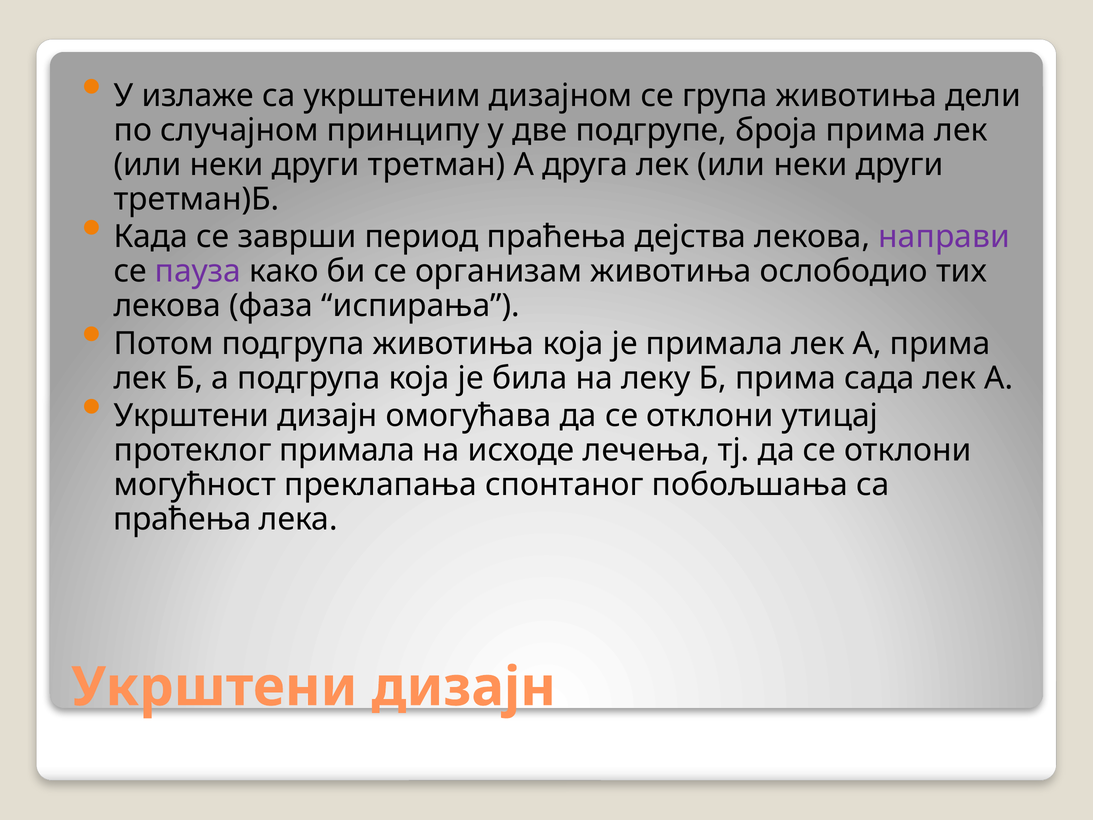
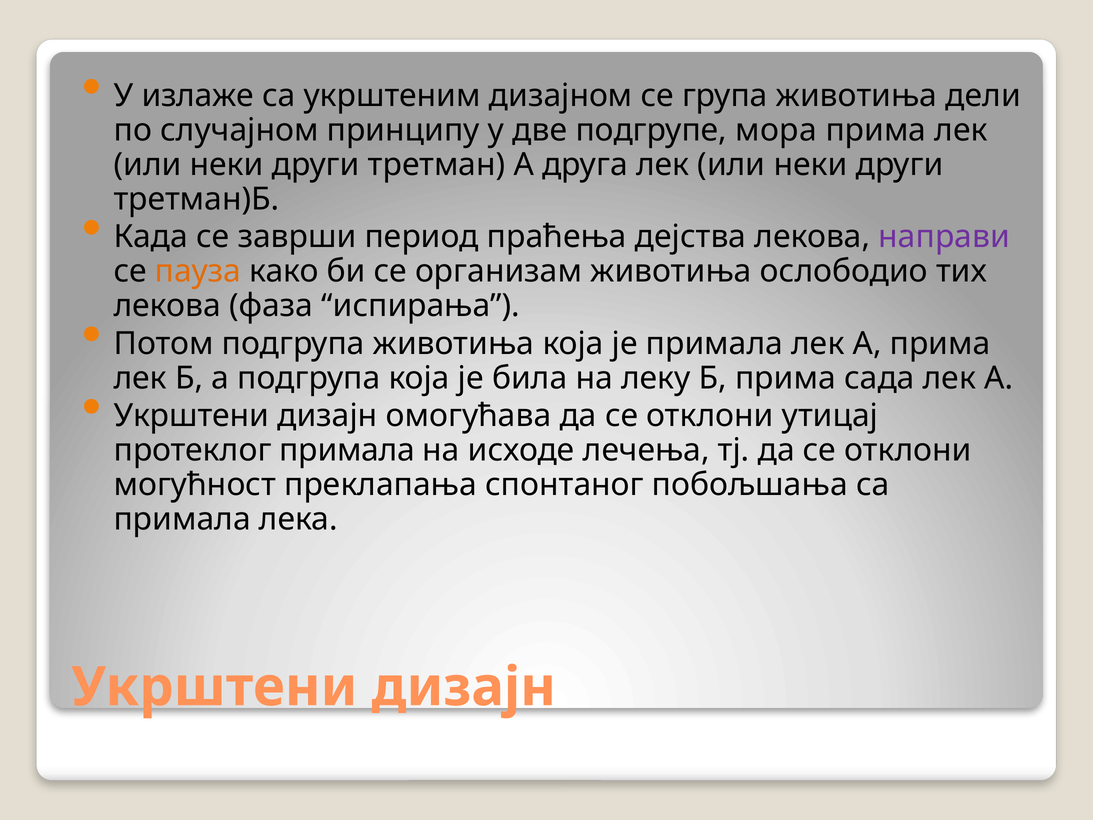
броја: броја -> мора (776, 130)
пауза colour: purple -> orange (198, 271)
праћења: праћења -> примала (182, 519)
